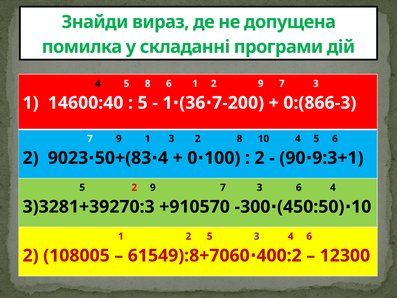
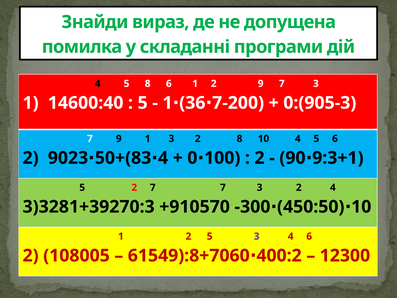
0:(866-3: 0:(866-3 -> 0:(905-3 (320, 103)
5 2 9: 9 -> 7 (153, 187)
7 3 6: 6 -> 2 (299, 187)
